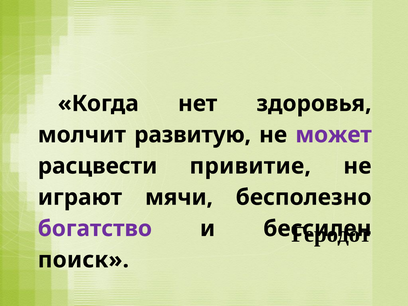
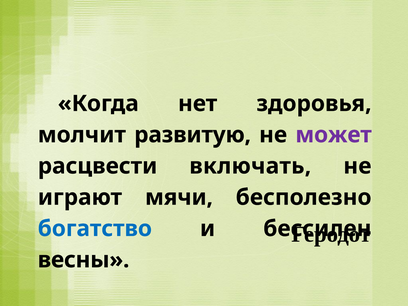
привитие: привитие -> включать (250, 166)
богатство colour: purple -> blue (95, 229)
поиск: поиск -> весны (84, 260)
